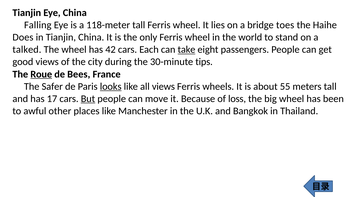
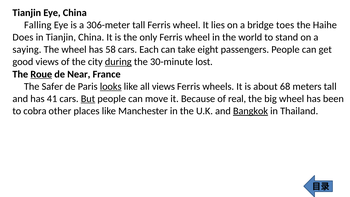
118-meter: 118-meter -> 306-meter (108, 25)
talked: talked -> saying (27, 50)
42: 42 -> 58 (111, 50)
take underline: present -> none (187, 50)
during underline: none -> present (118, 62)
tips: tips -> lost (204, 62)
Bees: Bees -> Near (79, 74)
55: 55 -> 68 (285, 86)
17: 17 -> 41 (52, 99)
loss: loss -> real (237, 99)
awful: awful -> cobra (35, 111)
Bangkok underline: none -> present (251, 111)
